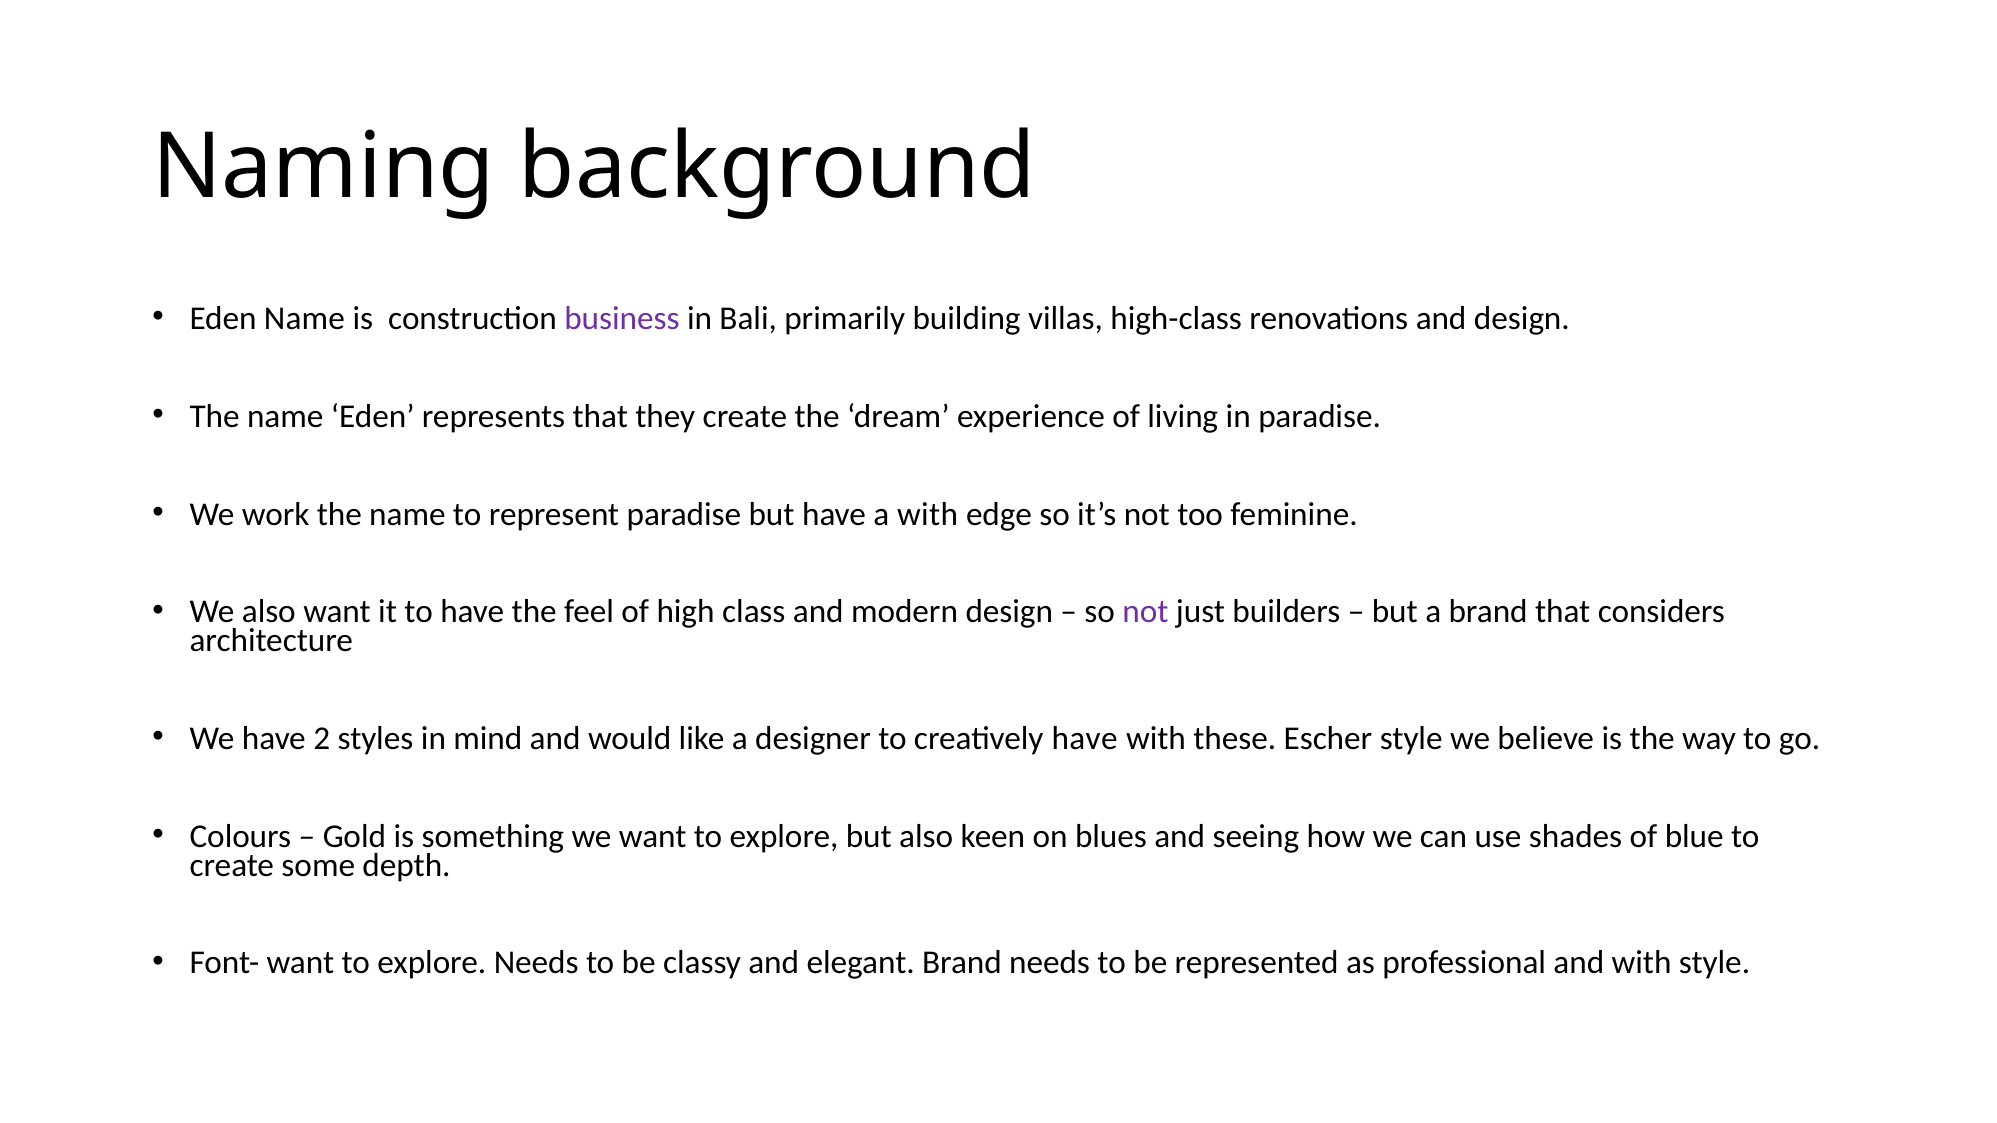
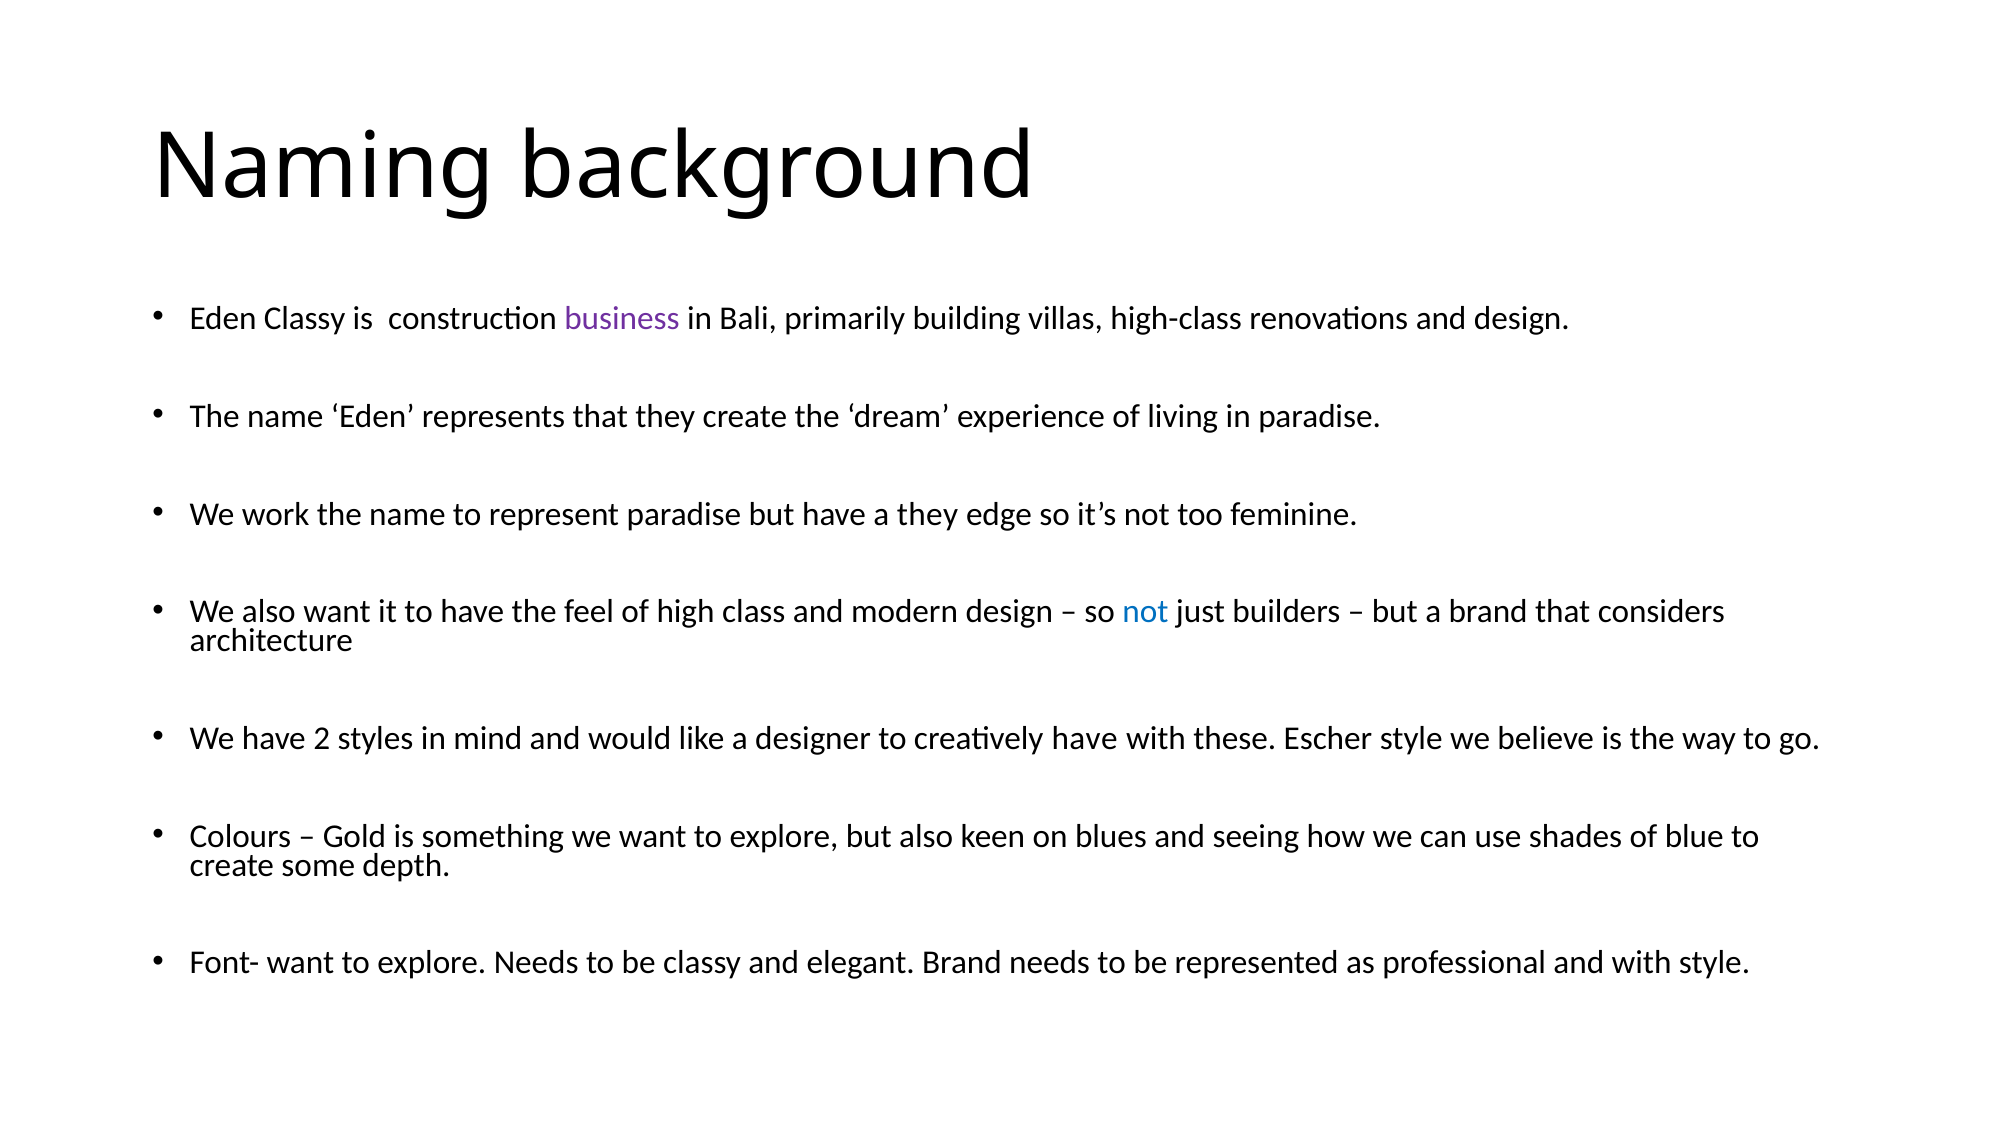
Eden Name: Name -> Classy (305, 319)
a with: with -> they (928, 514)
not colour: purple -> blue (1145, 612)
